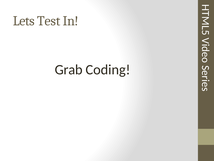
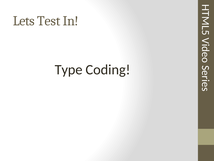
Grab: Grab -> Type (69, 69)
